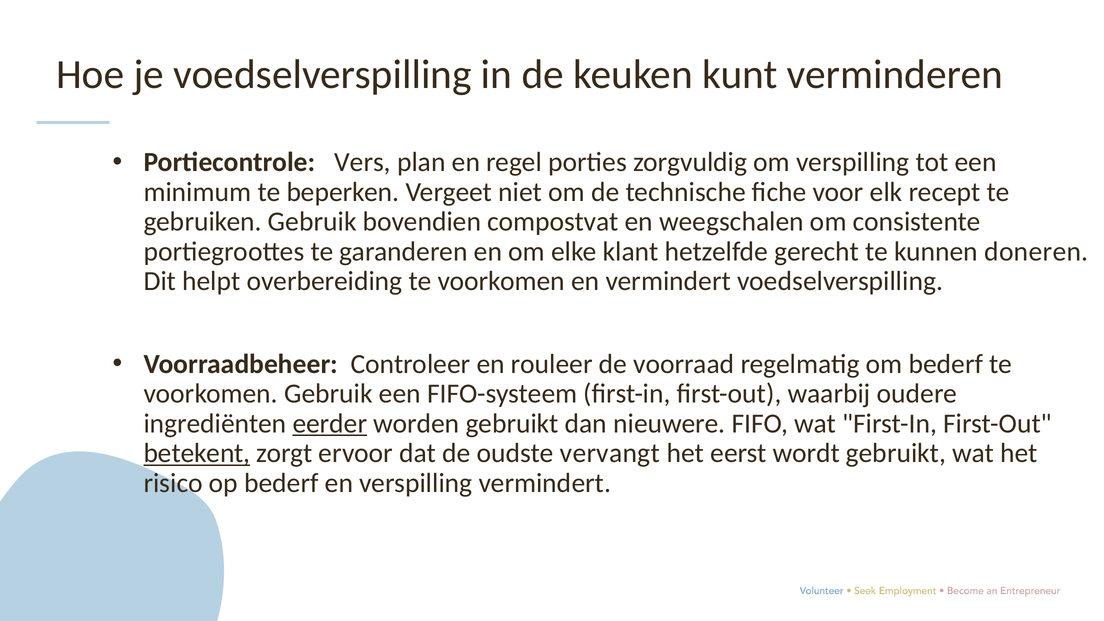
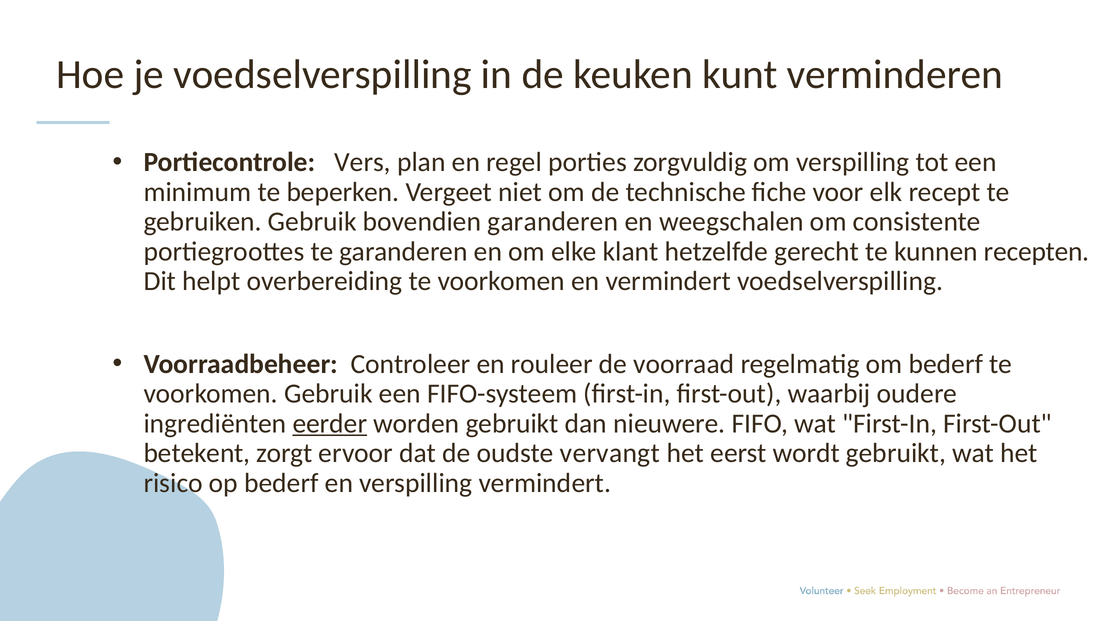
bovendien compostvat: compostvat -> garanderen (553, 222)
doneren: doneren -> recepten (1037, 252)
betekent underline: present -> none (197, 453)
